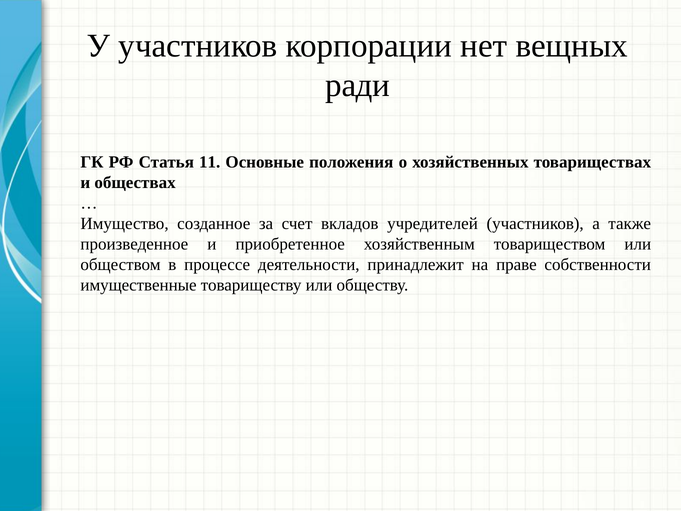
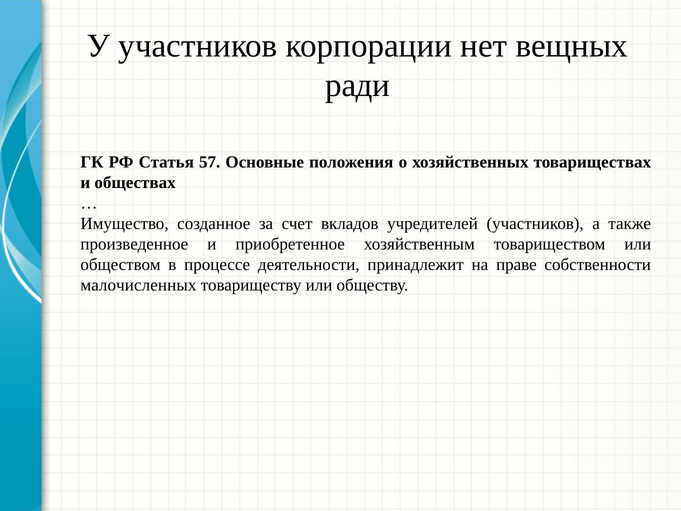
11: 11 -> 57 (210, 162)
имущественные: имущественные -> малочисленных (138, 285)
